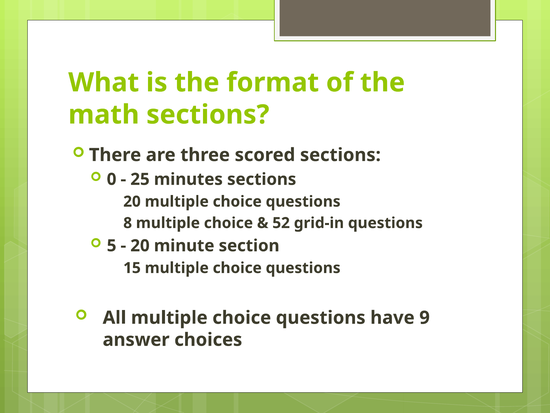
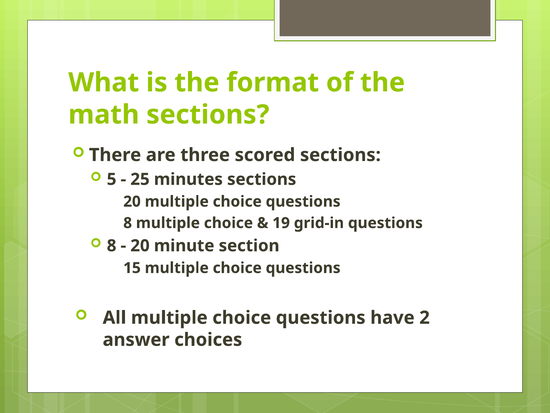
0: 0 -> 5 (112, 179)
52: 52 -> 19 (281, 223)
5: 5 -> 8 (112, 245)
9: 9 -> 2 (425, 317)
